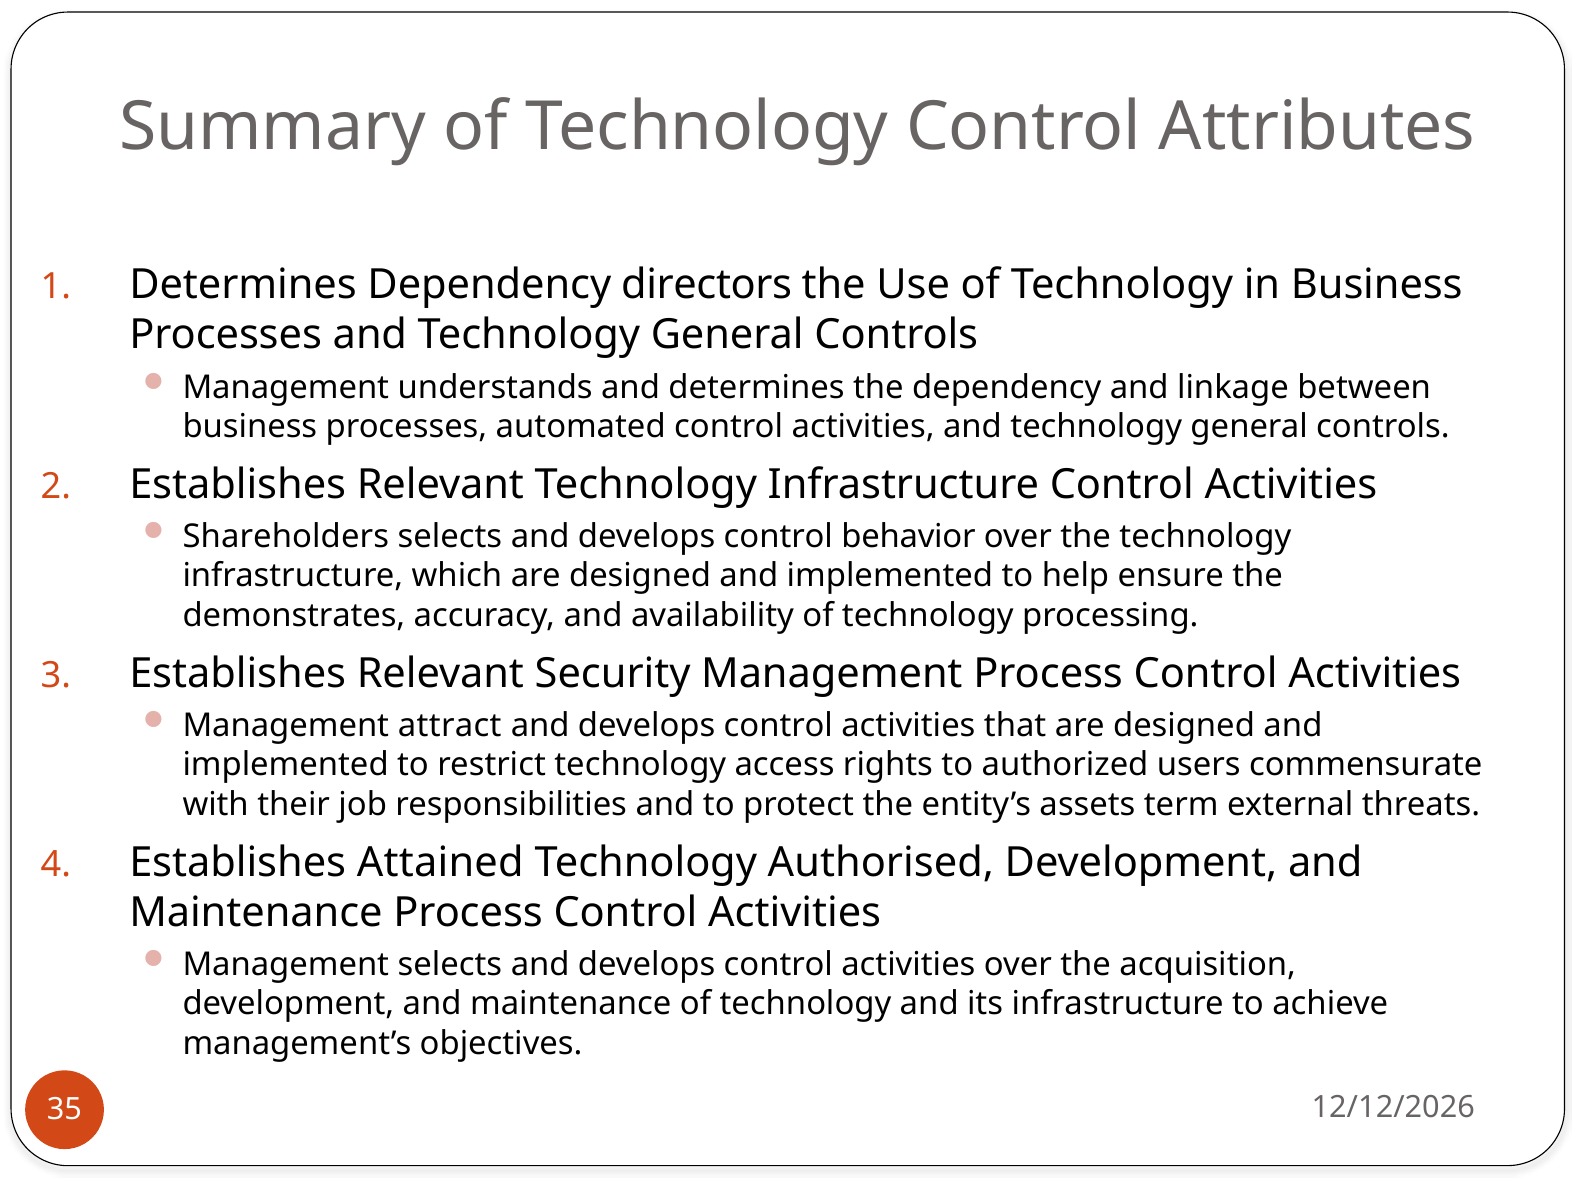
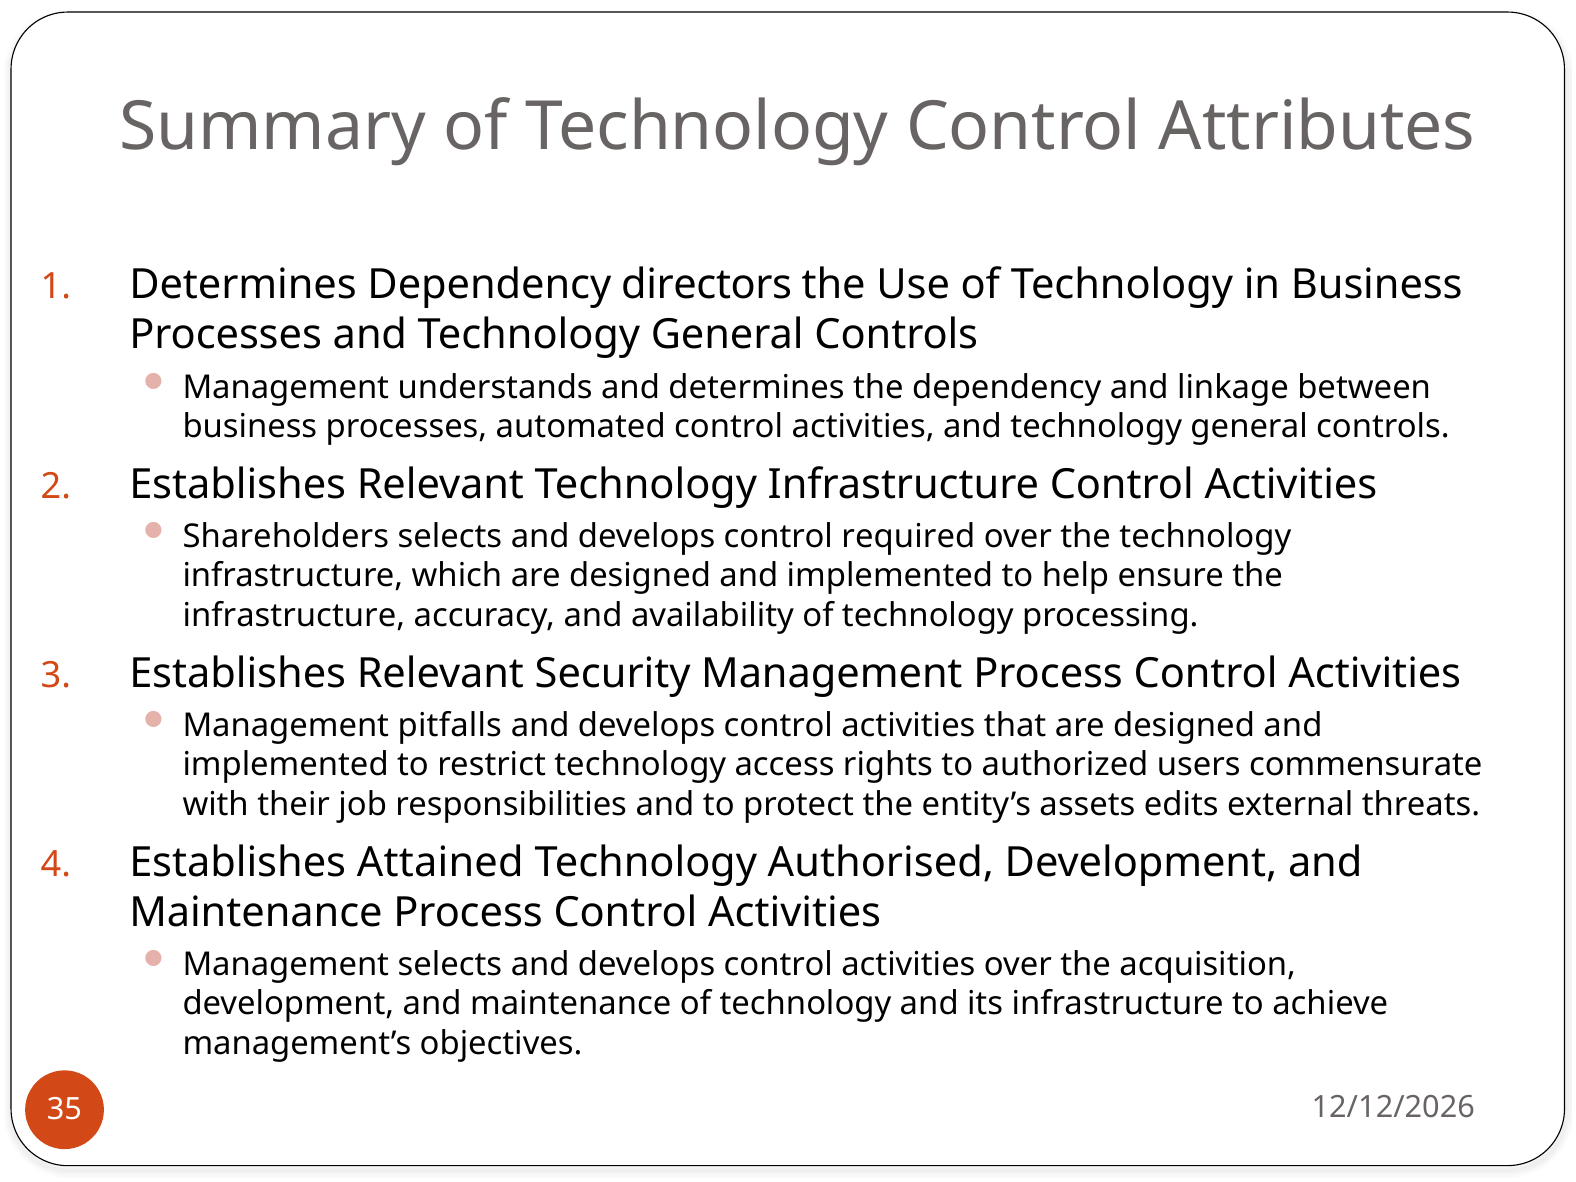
behavior: behavior -> required (908, 537)
demonstrates: demonstrates -> infrastructure (294, 616)
attract: attract -> pitfalls (450, 726)
term: term -> edits (1181, 804)
